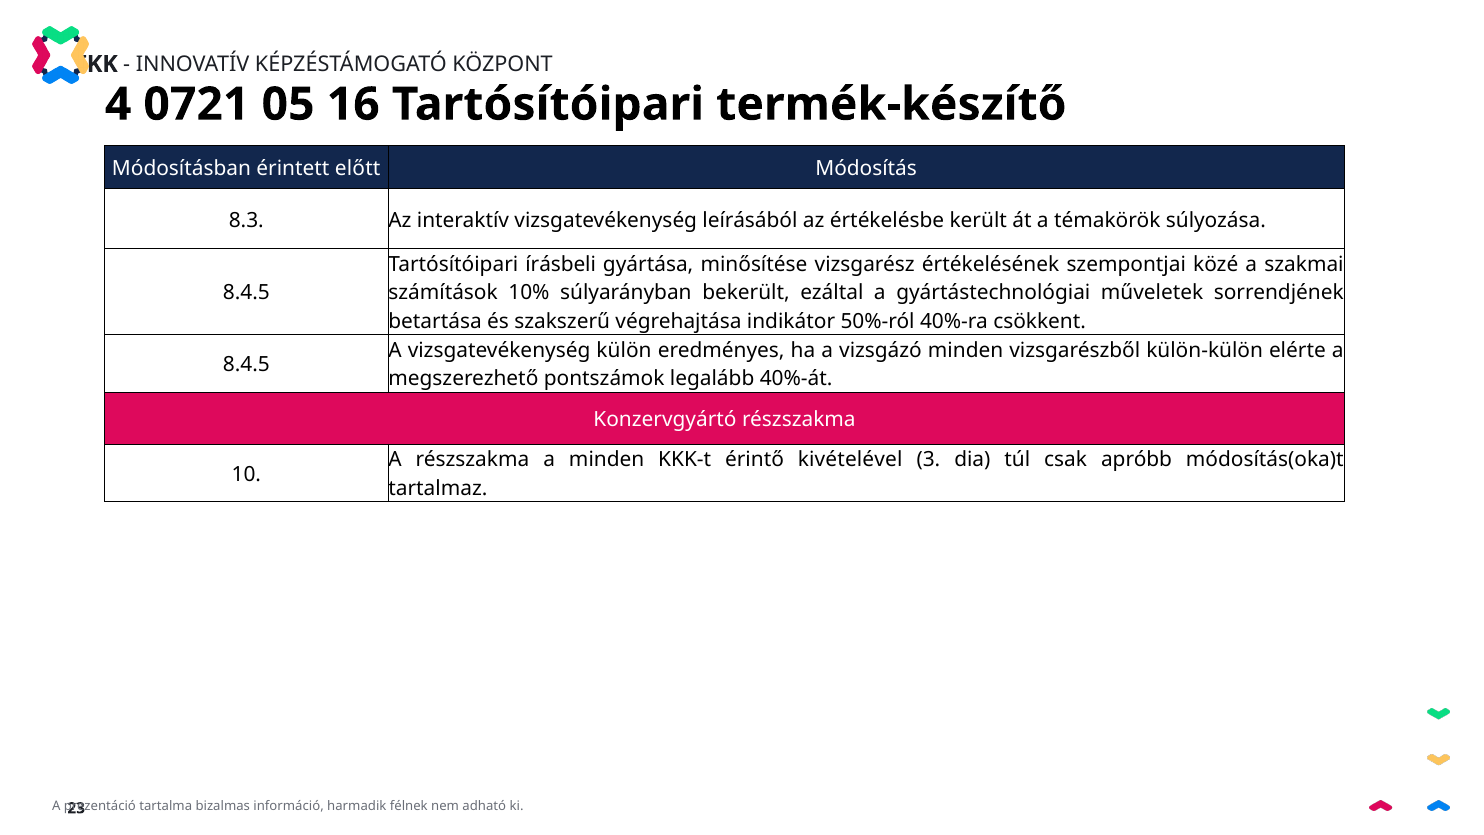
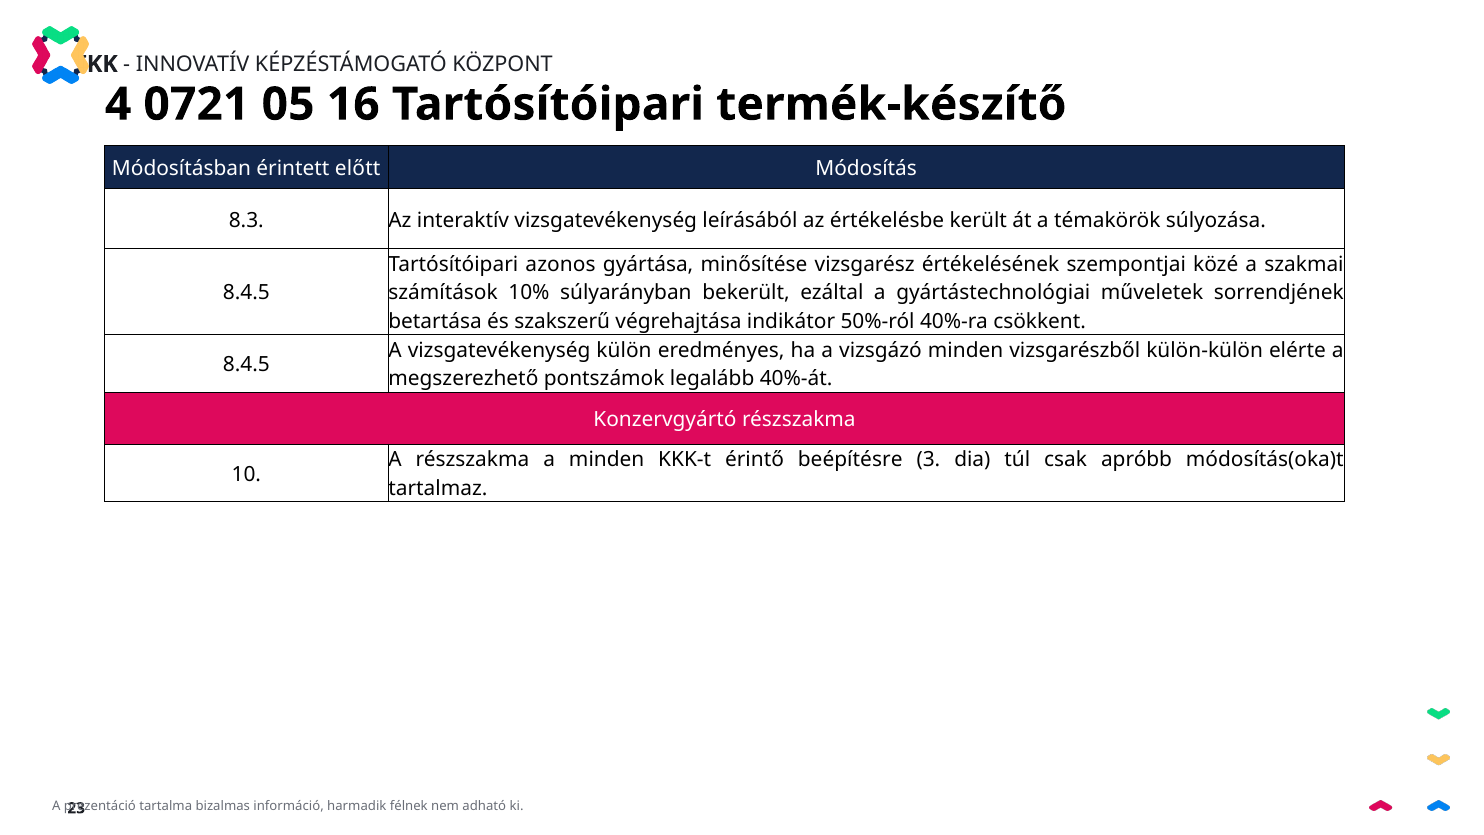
írásbeli: írásbeli -> azonos (561, 264)
kivételével: kivételével -> beépítésre (850, 460)
